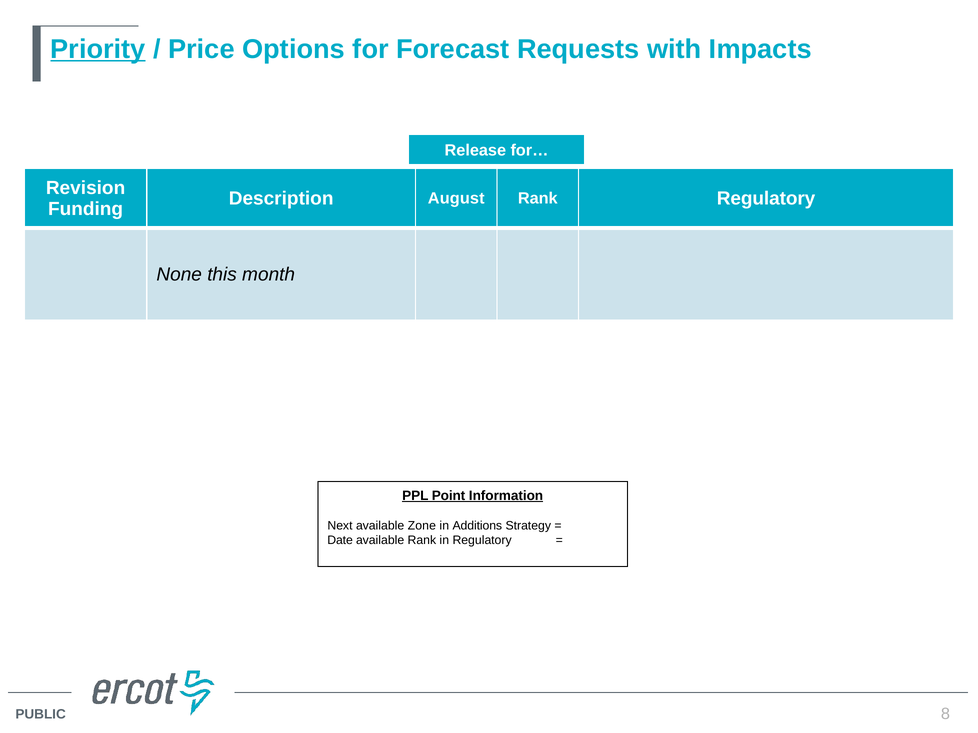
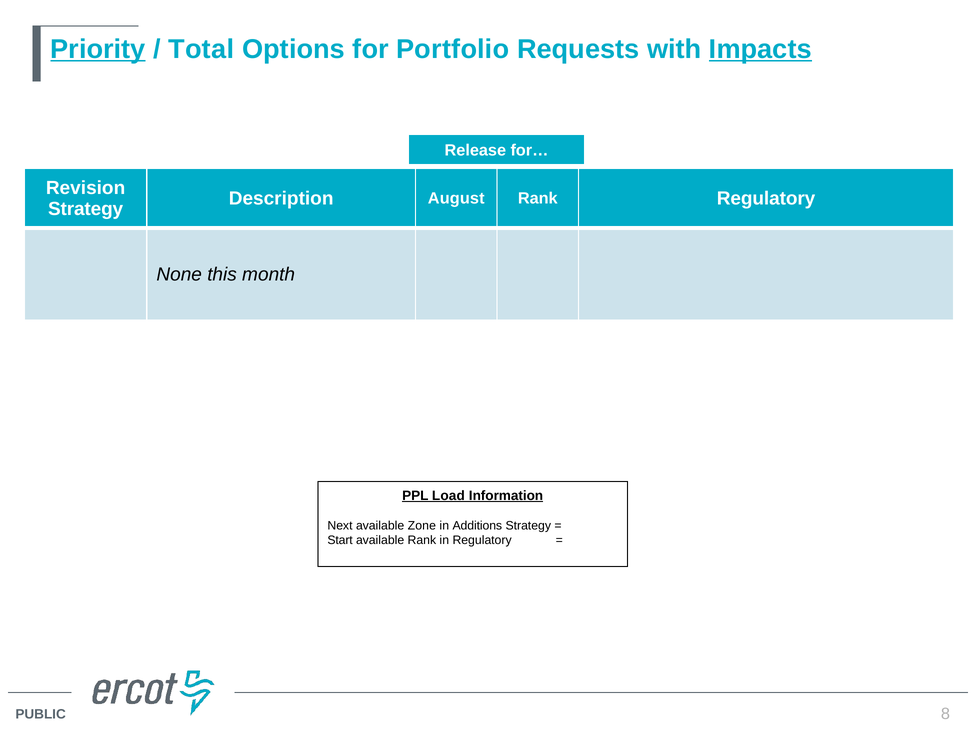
Price: Price -> Total (201, 49)
Forecast: Forecast -> Portfolio (453, 49)
Impacts underline: none -> present (760, 49)
Funding: Funding -> Strategy (86, 209)
Point: Point -> Load (448, 496)
Date: Date -> Start (340, 541)
